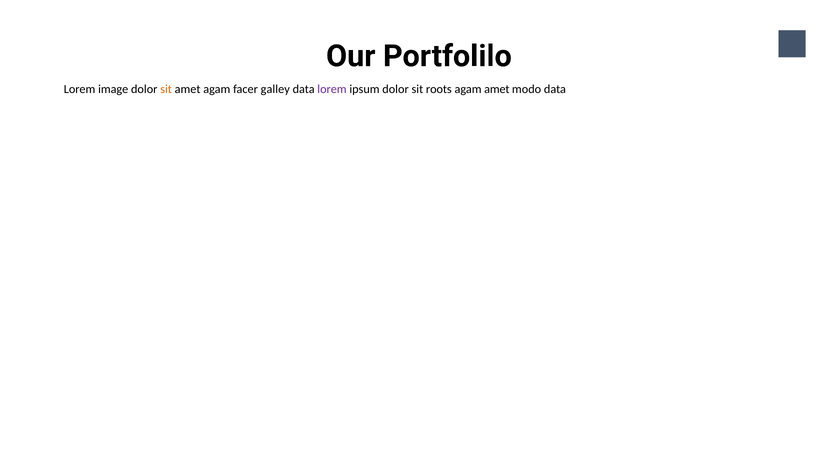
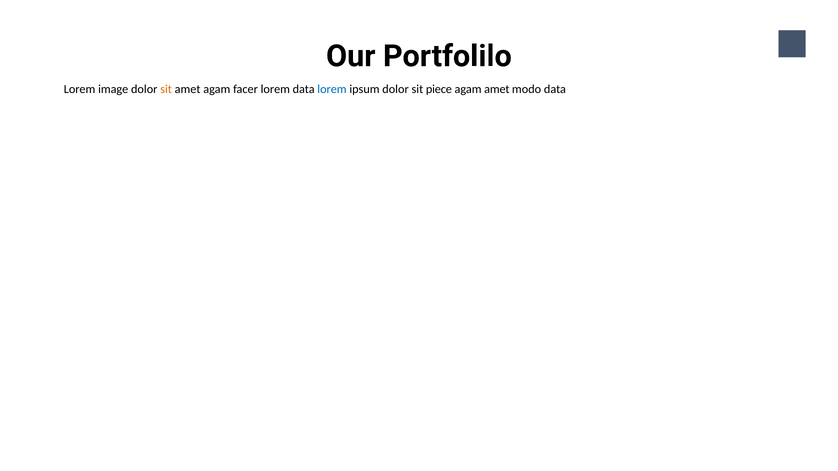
facer galley: galley -> lorem (275, 89)
lorem colour: purple -> blue (332, 89)
roots: roots -> piece (439, 89)
